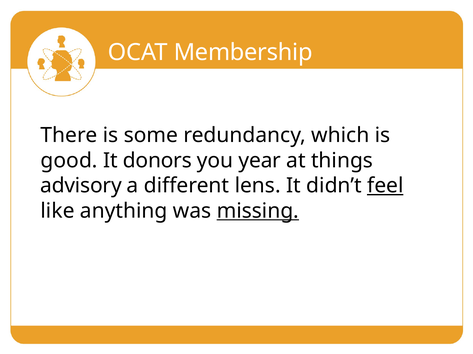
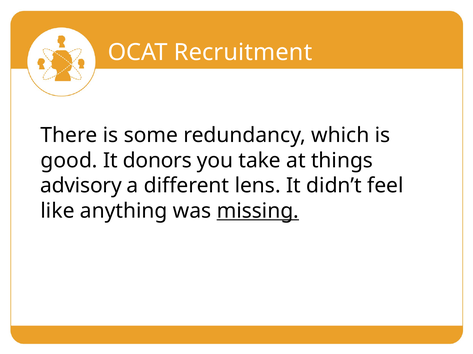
Membership: Membership -> Recruitment (243, 52)
year: year -> take (260, 161)
feel underline: present -> none (385, 186)
